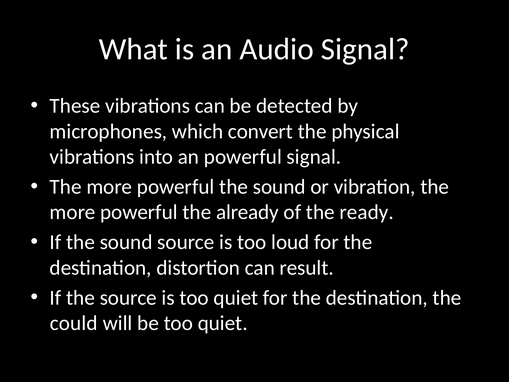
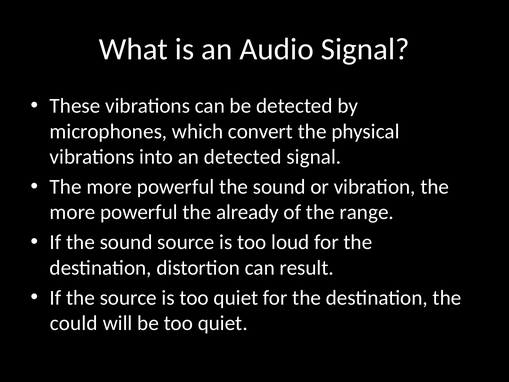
an powerful: powerful -> detected (243, 157)
ready: ready -> range (367, 212)
